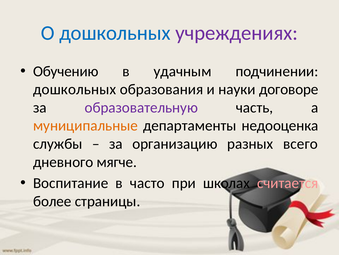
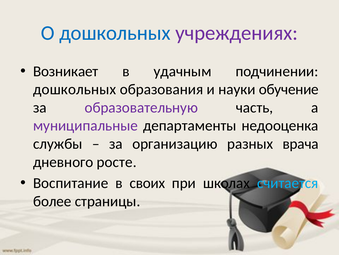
Обучению: Обучению -> Возникает (66, 71)
договоре: договоре -> обучение (289, 89)
муниципальные colour: orange -> purple (85, 125)
всего: всего -> врача (301, 143)
мягче: мягче -> росте (117, 162)
часто: часто -> своих (147, 183)
считается colour: pink -> light blue (288, 183)
